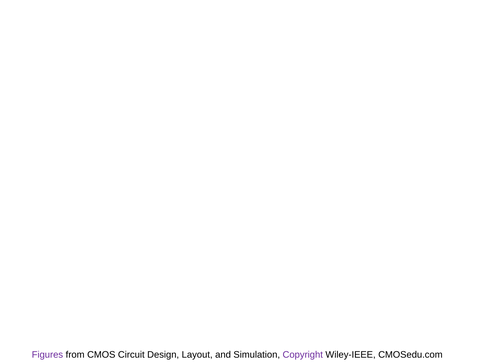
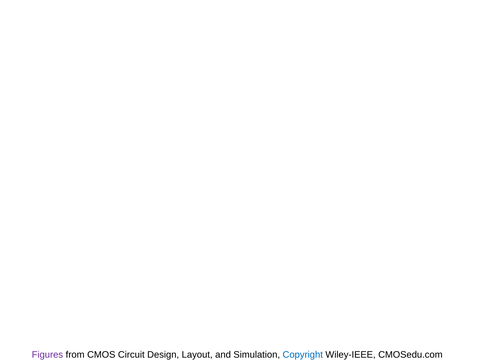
Copyright colour: purple -> blue (303, 354)
